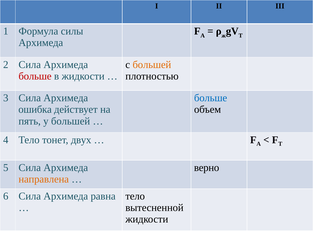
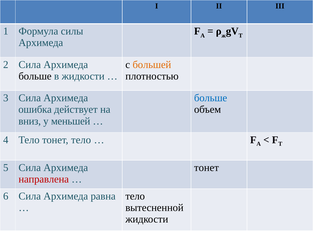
больше colour: red -> black (35, 76)
пять: пять -> вниз (30, 121)
у большей: большей -> меньшей (71, 121)
тонет двух: двух -> тело (81, 140)
верно: верно -> тонет (207, 168)
направлена colour: orange -> red (44, 179)
